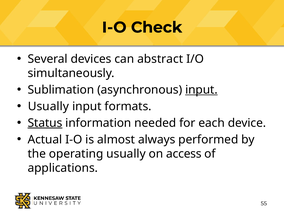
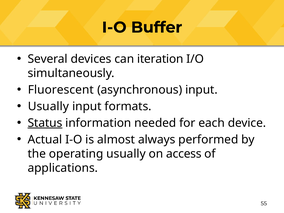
Check: Check -> Buffer (157, 27)
abstract: abstract -> iteration (160, 59)
Sublimation: Sublimation -> Fluorescent (61, 90)
input underline: present -> none (201, 90)
